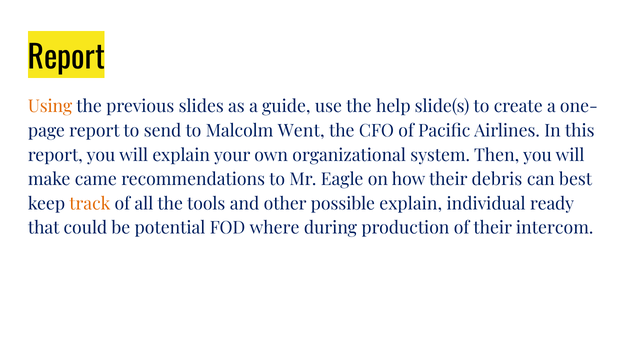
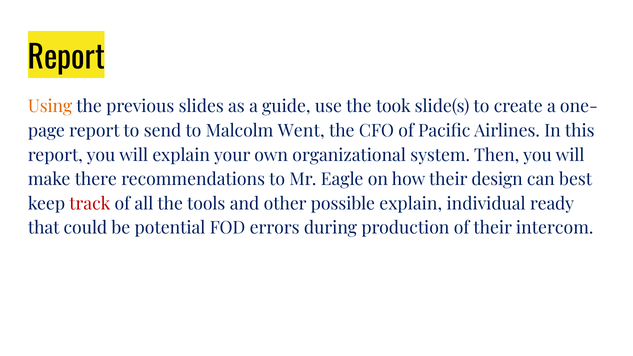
help: help -> took (393, 107)
came: came -> there (96, 180)
debris: debris -> design (497, 180)
track colour: orange -> red (90, 204)
where: where -> errors (275, 228)
